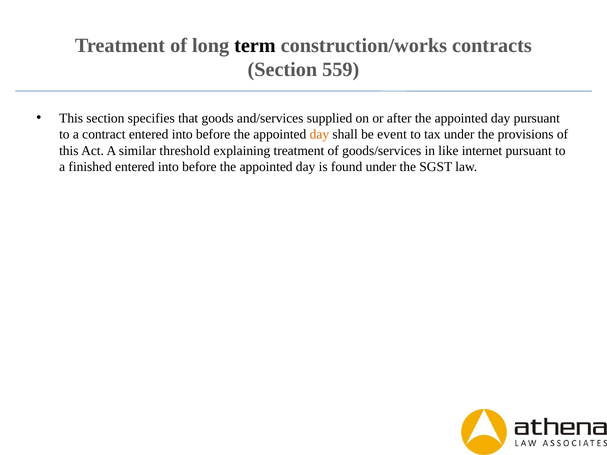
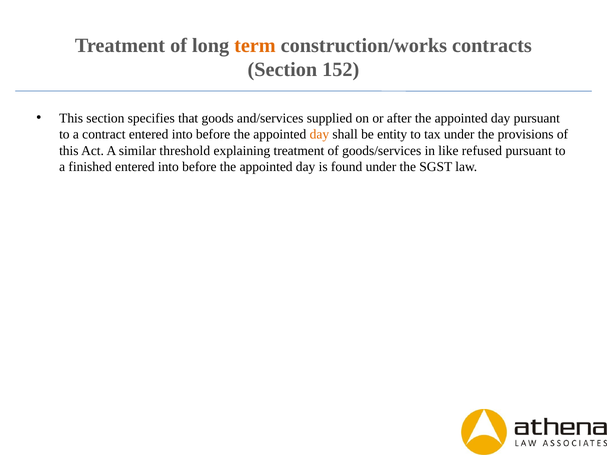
term colour: black -> orange (255, 45)
559: 559 -> 152 (341, 70)
event: event -> entity (392, 134)
internet: internet -> refused (482, 151)
